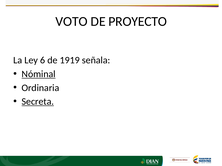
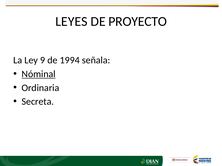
VOTO: VOTO -> LEYES (71, 21)
6: 6 -> 9 (43, 60)
1919: 1919 -> 1994 (70, 60)
Secreta underline: present -> none (38, 102)
